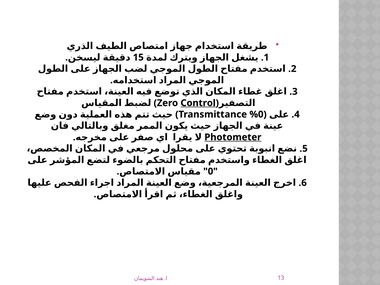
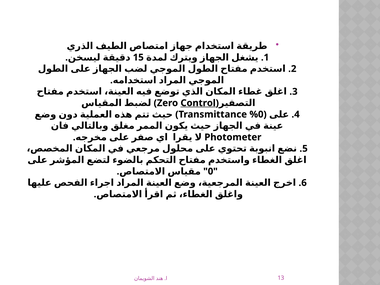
Photometer underline: present -> none (233, 137)
